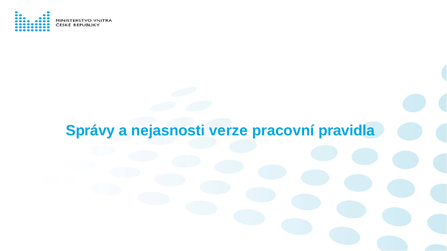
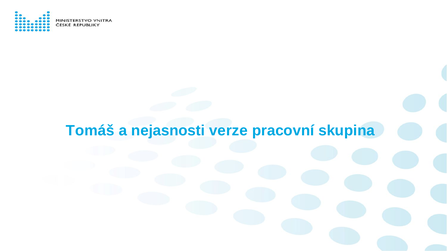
Správy: Správy -> Tomáš (90, 131)
pravidla: pravidla -> skupina (347, 131)
